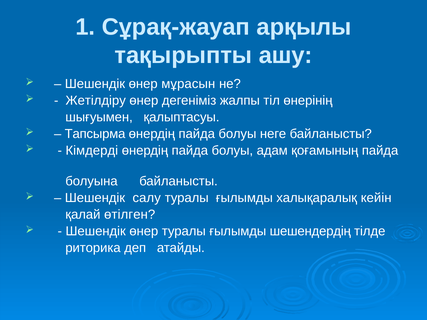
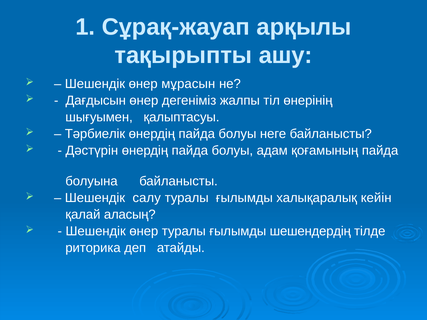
Жетілдіру: Жетілдіру -> Дағдысын (96, 101)
Тапсырма: Тапсырма -> Тәрбиелік (95, 134)
Кімдерді: Кімдерді -> Дәстүрін (92, 151)
өтілген: өтілген -> аласың (130, 215)
